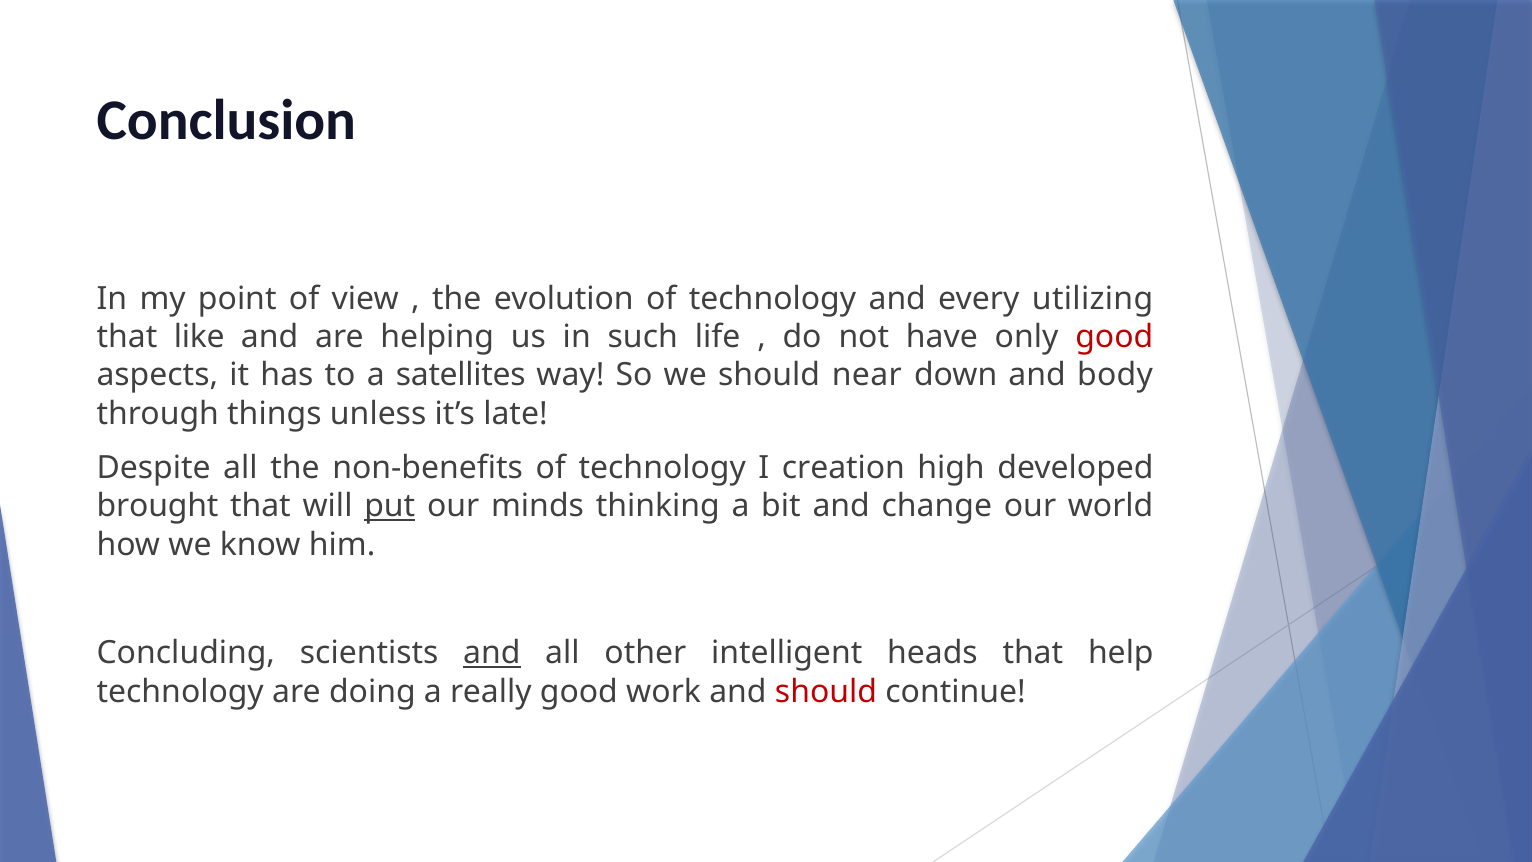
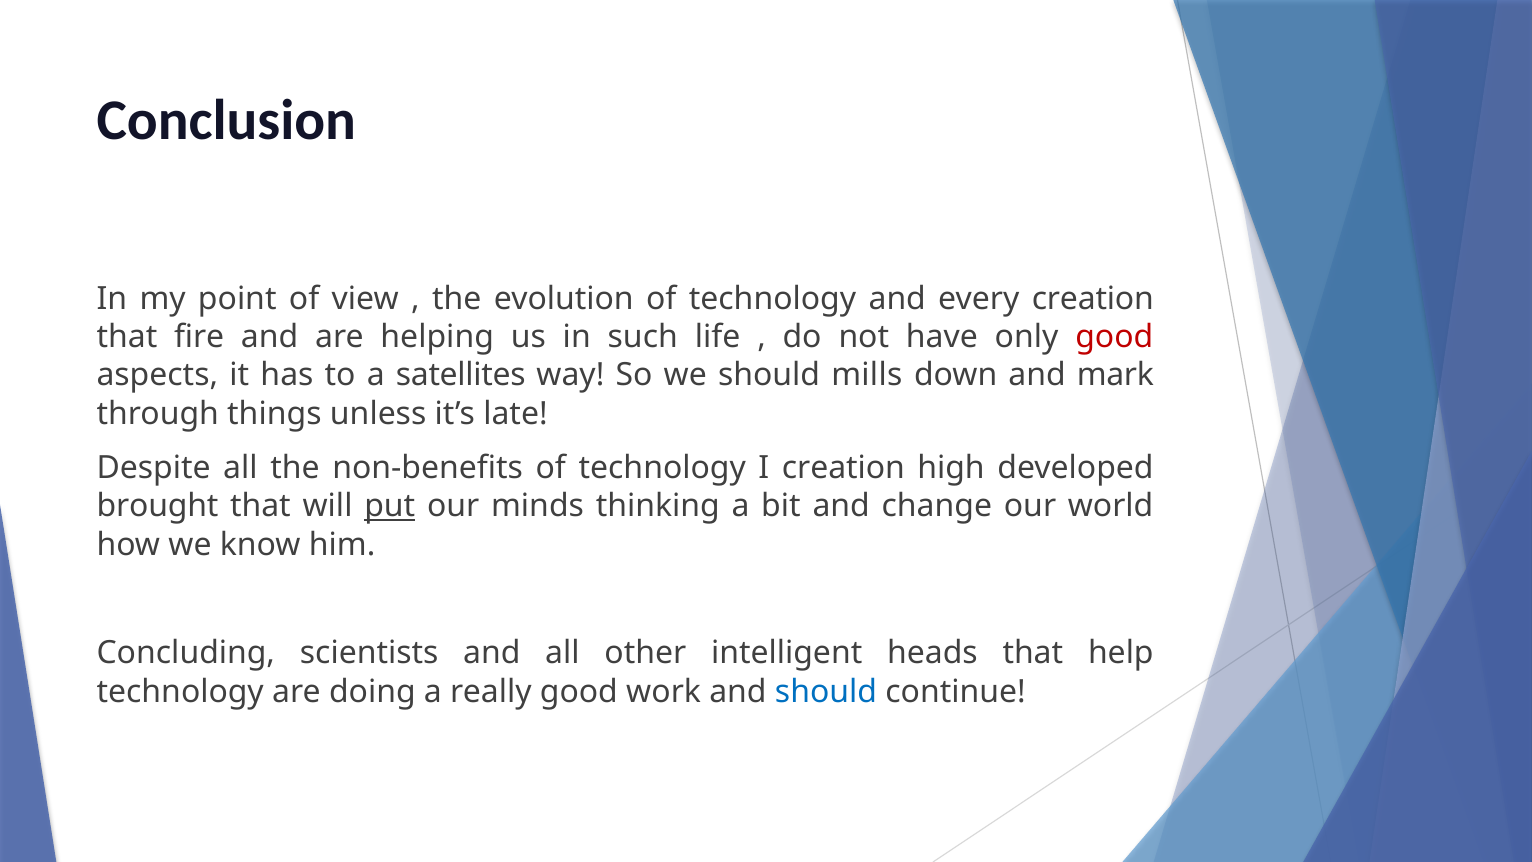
every utilizing: utilizing -> creation (1093, 299)
like: like -> fire (199, 337)
near: near -> mills (867, 375)
body: body -> mark (1115, 375)
and underline: present -> none (492, 653)
should colour: red -> blue (826, 691)
